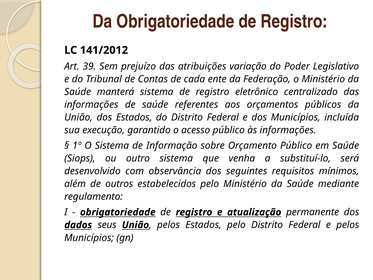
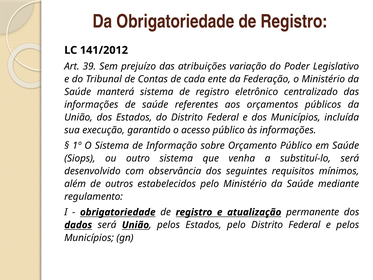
dados seus: seus -> será (107, 225)
